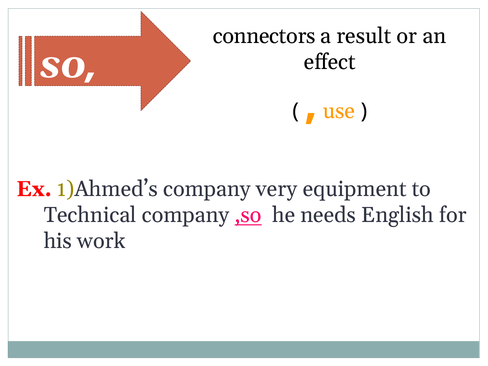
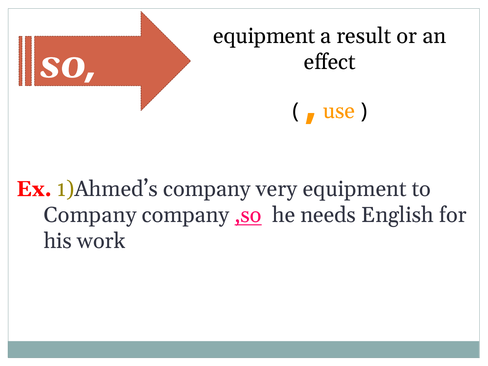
connectors: connectors -> equipment (264, 36)
Technical: Technical -> Company (90, 215)
